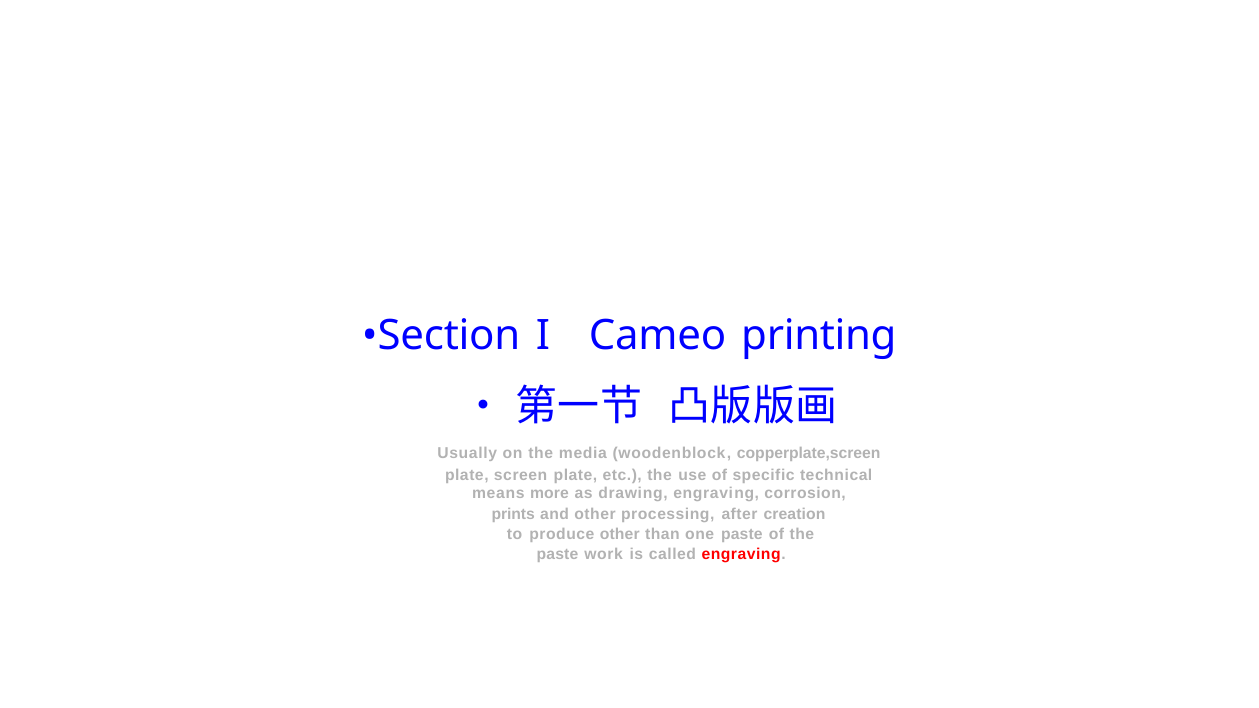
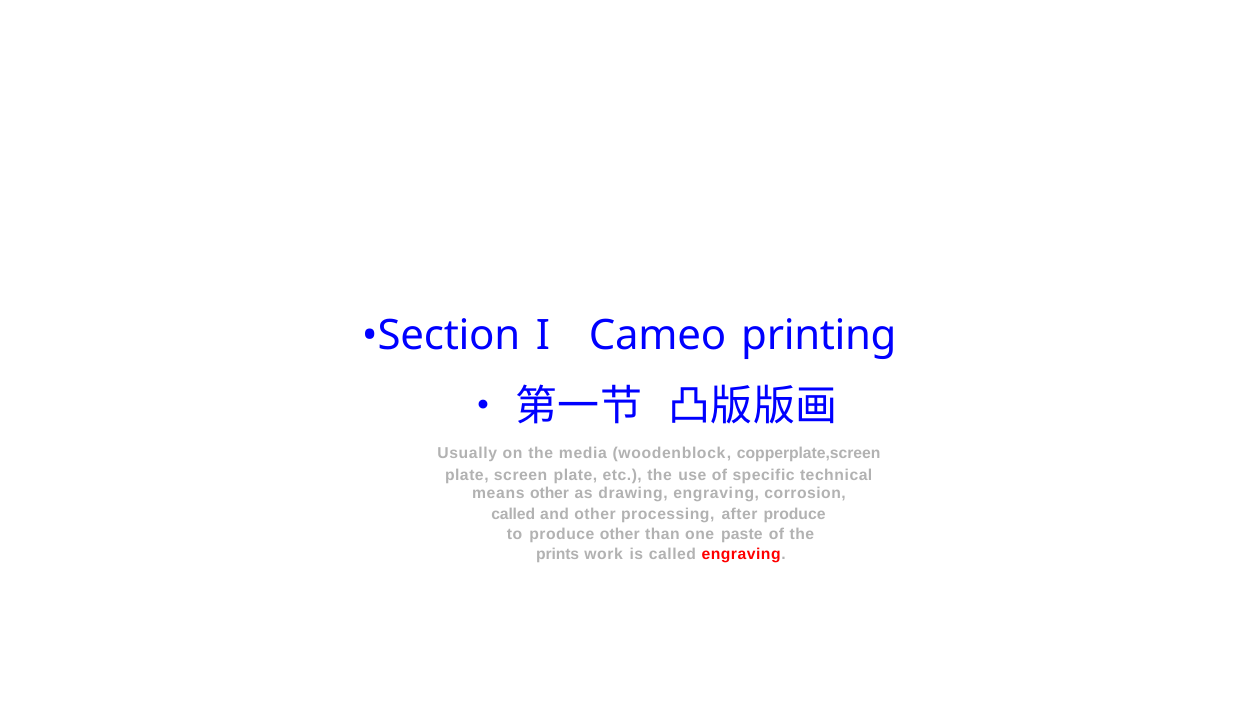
means more: more -> other (550, 494)
prints: prints -> called (513, 514)
after creation: creation -> produce (795, 514)
paste: paste -> prints (558, 555)
